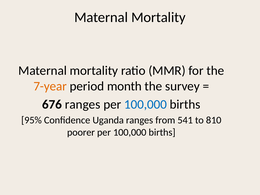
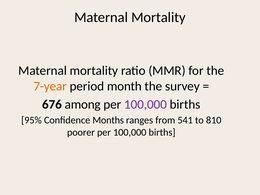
676 ranges: ranges -> among (83, 104)
100,000 colour: blue -> purple (145, 104)
Uganda: Uganda -> Months (108, 120)
